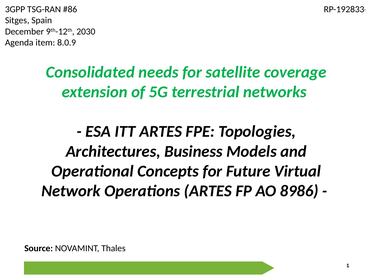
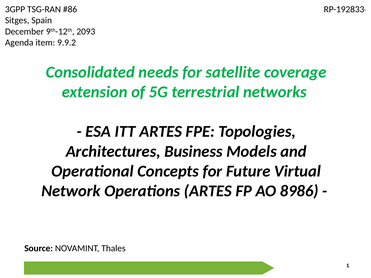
2030: 2030 -> 2093 (86, 32)
8.0.9: 8.0.9 -> 9.9.2 (67, 43)
